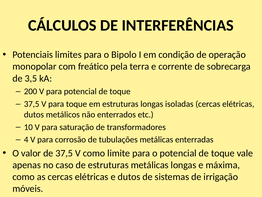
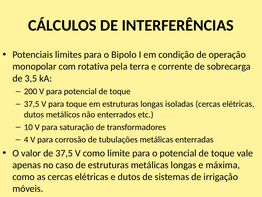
freático: freático -> rotativa (93, 66)
